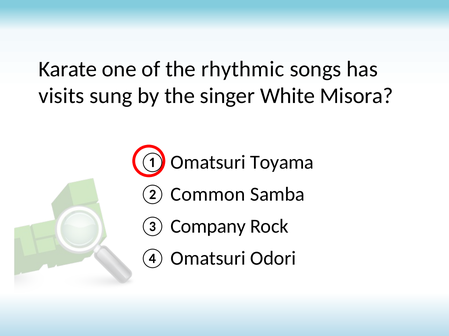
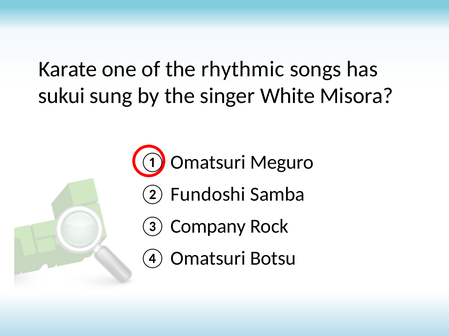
visits: visits -> sukui (62, 96)
Toyama: Toyama -> Meguro (282, 163)
Common: Common -> Fundoshi (208, 195)
Odori: Odori -> Botsu (273, 259)
